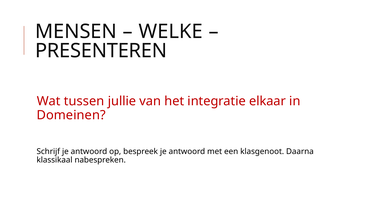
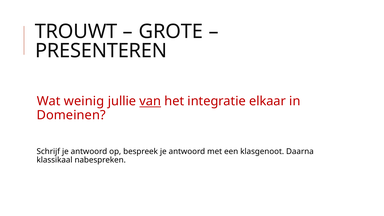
MENSEN: MENSEN -> TROUWT (76, 32)
WELKE: WELKE -> GROTE (171, 32)
tussen: tussen -> weinig (84, 101)
van underline: none -> present (150, 101)
